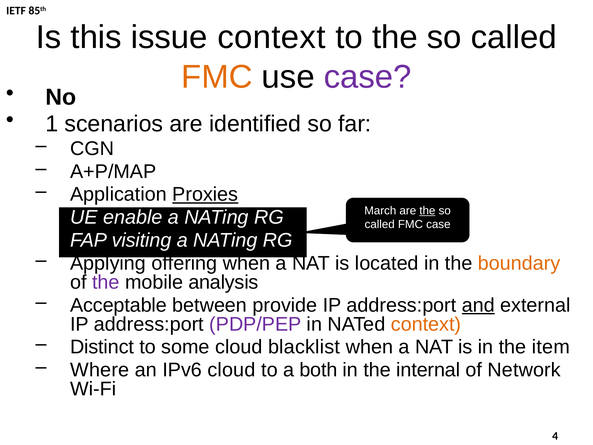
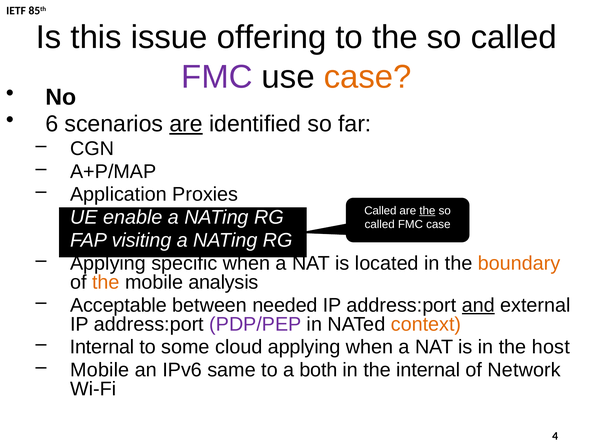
issue context: context -> offering (272, 37)
FMC colour: orange -> purple (217, 77)
case colour: purple -> orange (368, 77)
1: 1 -> 6 (52, 124)
are underline: none -> present (186, 124)
Proxies underline: present -> none (205, 194)
March: March -> Called (380, 210)
offering: offering -> specific (184, 263)
the colour: purple -> orange (106, 282)
provide: provide -> needed (285, 305)
Distinct: Distinct -> Internal (102, 347)
cloud blacklist: blacklist -> applying (304, 347)
item: item -> host (551, 347)
Where: Where -> Mobile (100, 370)
IPv6 cloud: cloud -> same (232, 370)
